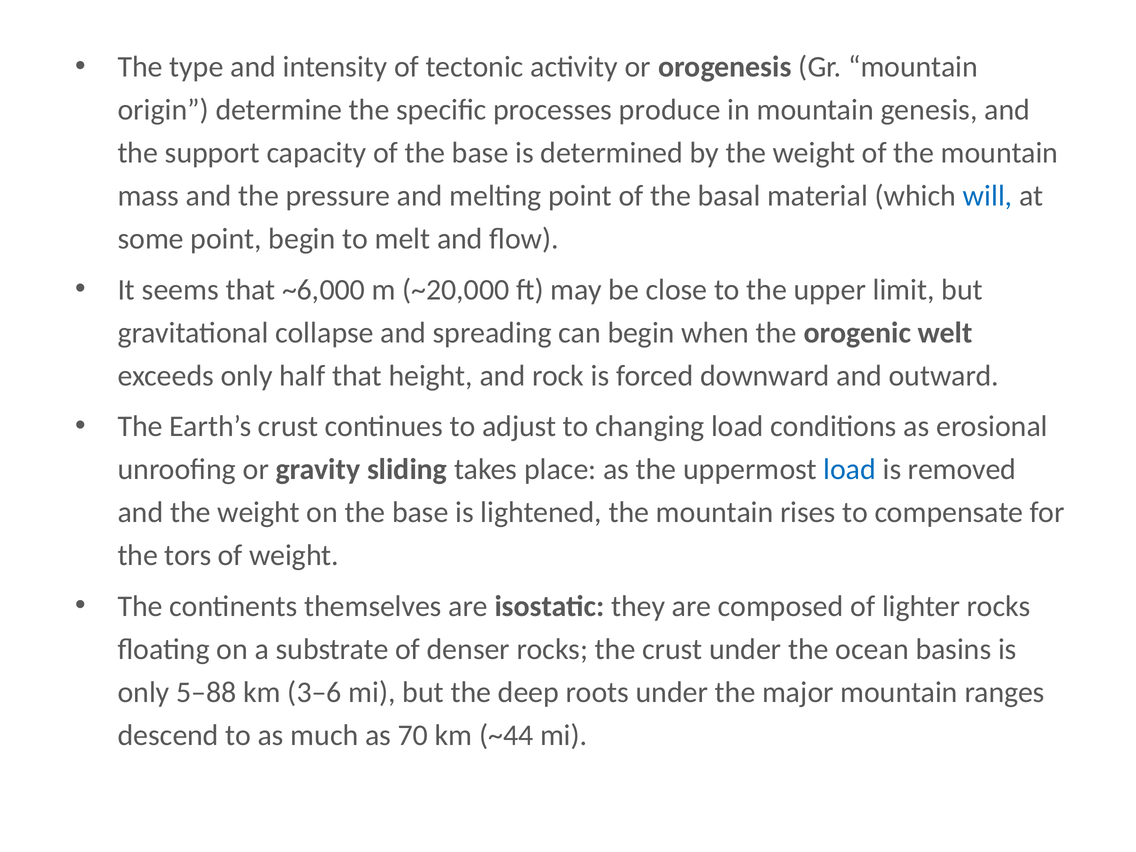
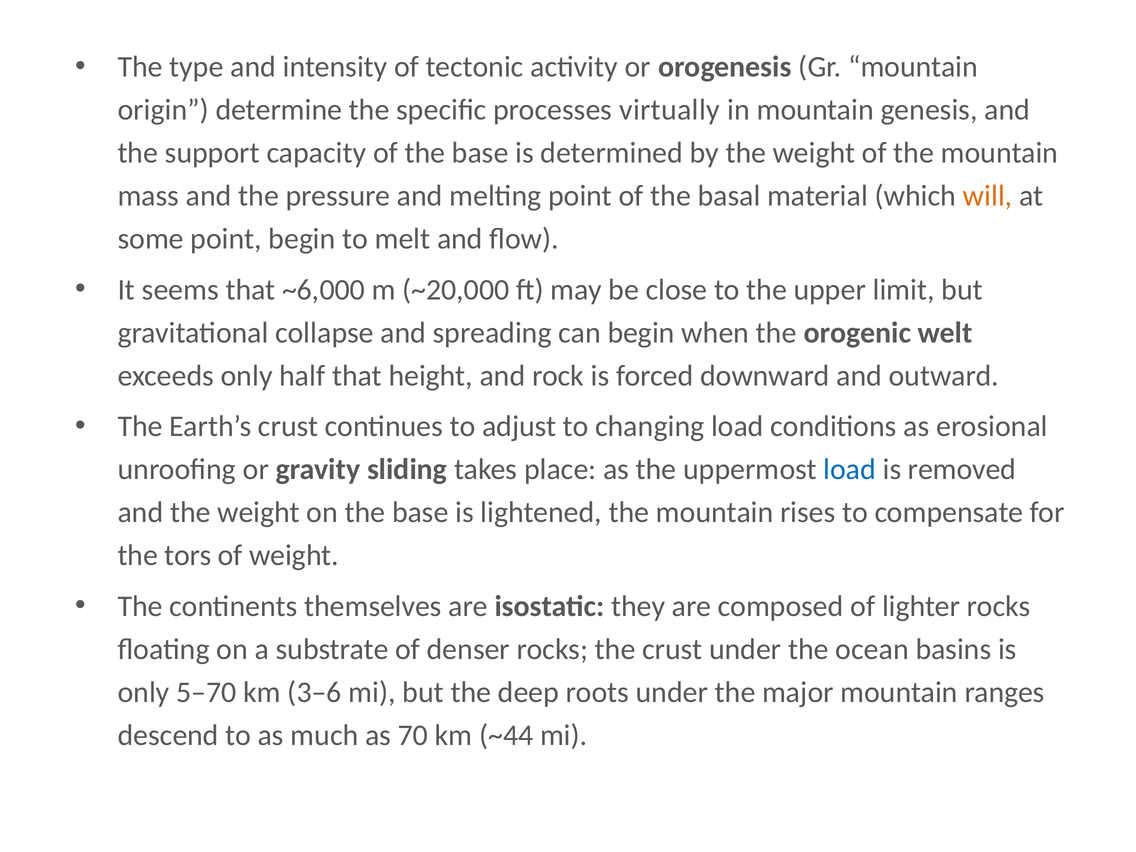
produce: produce -> virtually (670, 110)
will colour: blue -> orange (988, 196)
5–88: 5–88 -> 5–70 (206, 692)
